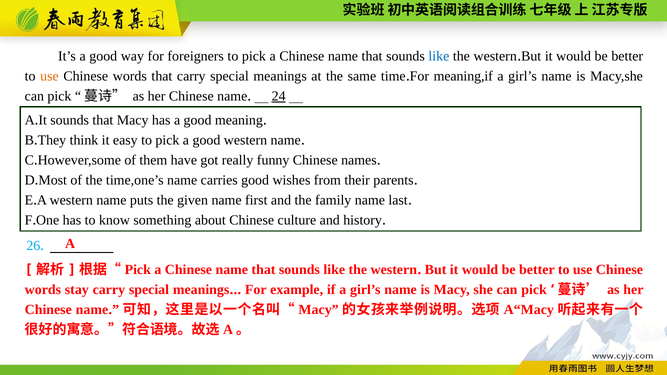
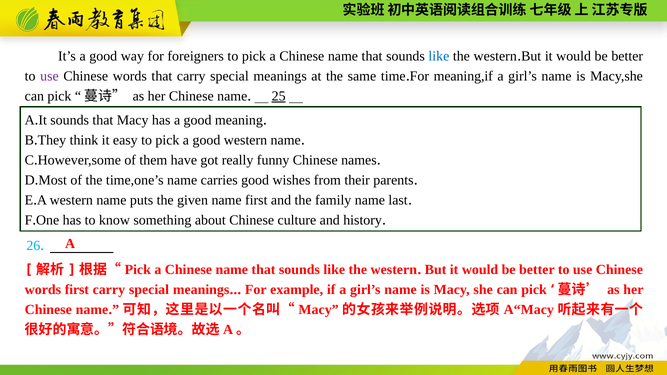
use colour: orange -> purple (49, 76)
24: 24 -> 25 (279, 96)
words stay: stay -> first (77, 290)
